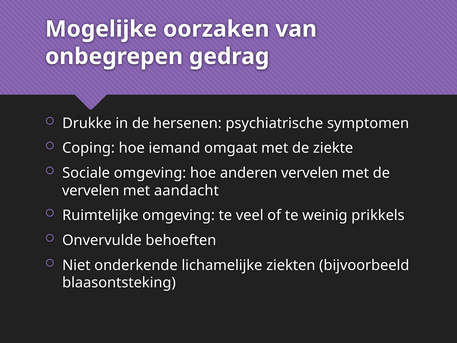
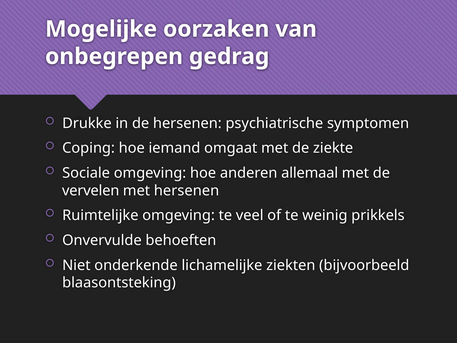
anderen vervelen: vervelen -> allemaal (310, 173)
met aandacht: aandacht -> hersenen (187, 190)
